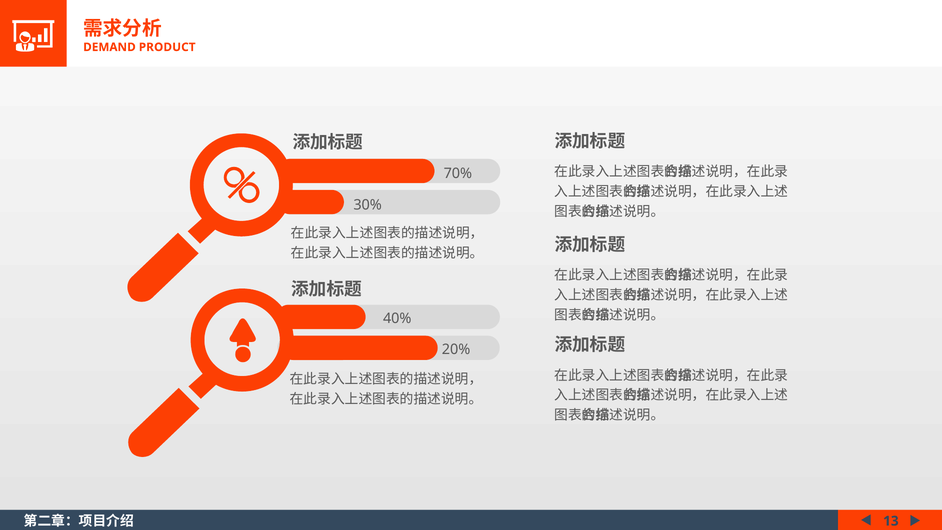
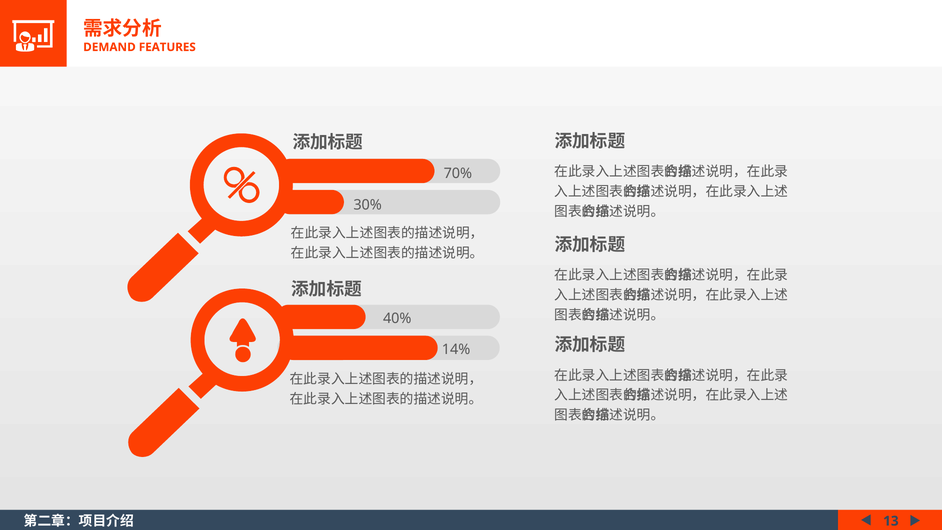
PRODUCT: PRODUCT -> FEATURES (167, 47)
20%: 20% -> 14% (456, 349)
